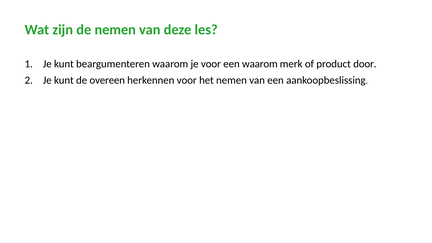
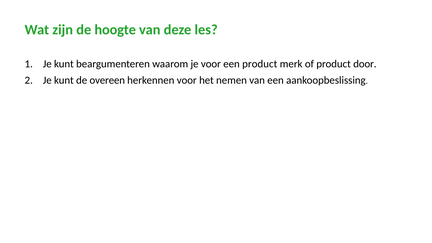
de nemen: nemen -> hoogte (115, 30)
een waarom: waarom -> product (260, 64)
